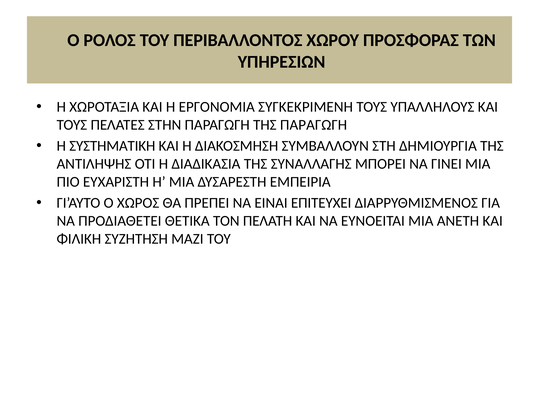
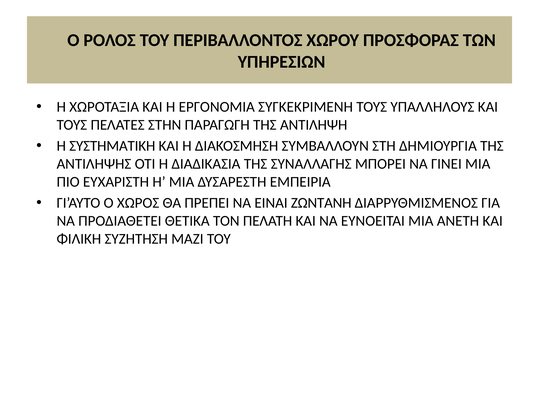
ΤΗΣ ΠΑΡΑΓΩΓΗ: ΠΑΡΑΓΩΓΗ -> ΑΝΤΙΛΗΨΗ (314, 125)
ΕΠΙΤΕΥΧΕΙ: ΕΠΙΤΕΥΧΕΙ -> ΖΩΝΤΑΝΗ (321, 203)
